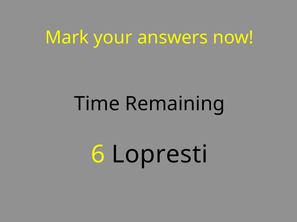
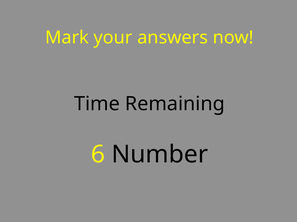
Lopresti: Lopresti -> Number (160, 155)
